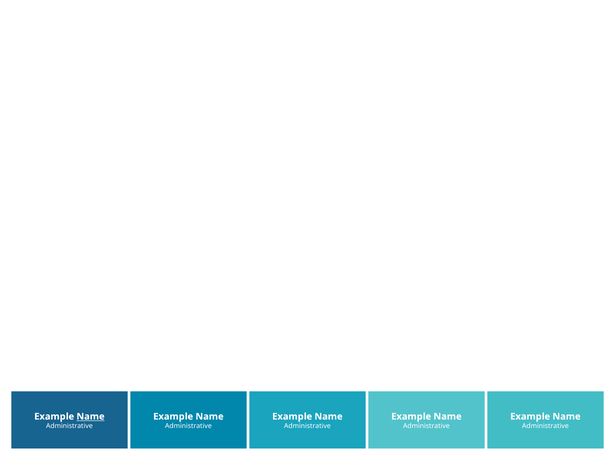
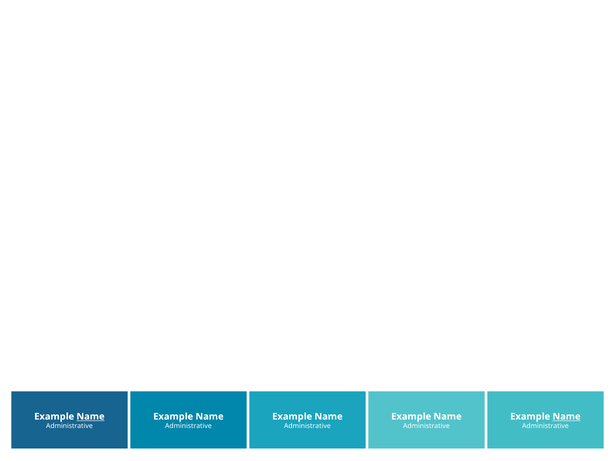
Name underline: none -> present (567, 417)
